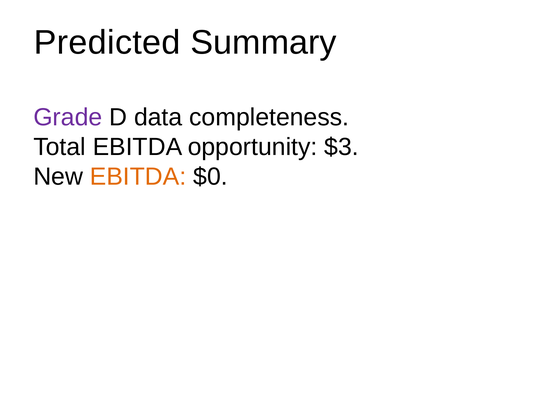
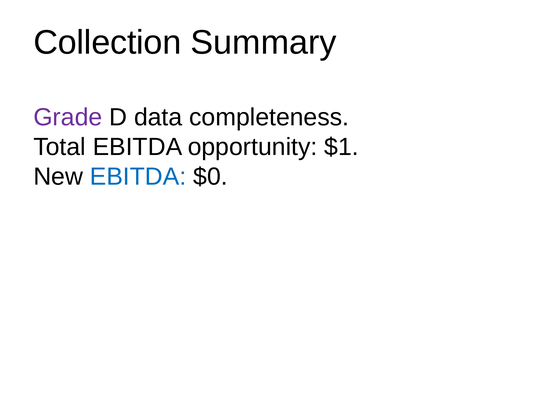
Predicted: Predicted -> Collection (107, 42)
$3: $3 -> $1 (341, 147)
EBITDA colour: orange -> blue (138, 177)
